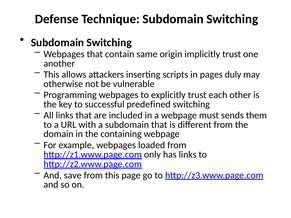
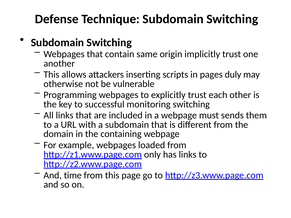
predefined: predefined -> monitoring (149, 104)
save: save -> time (73, 175)
